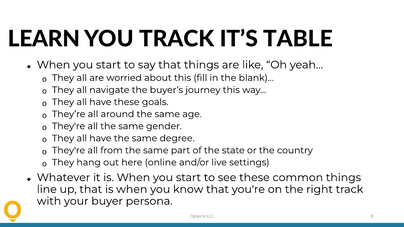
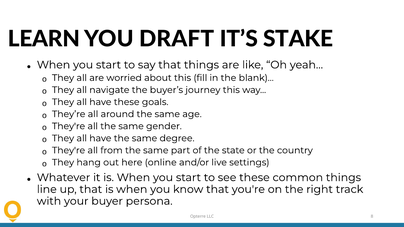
YOU TRACK: TRACK -> DRAFT (177, 39)
TABLE: TABLE -> STAKE (298, 39)
